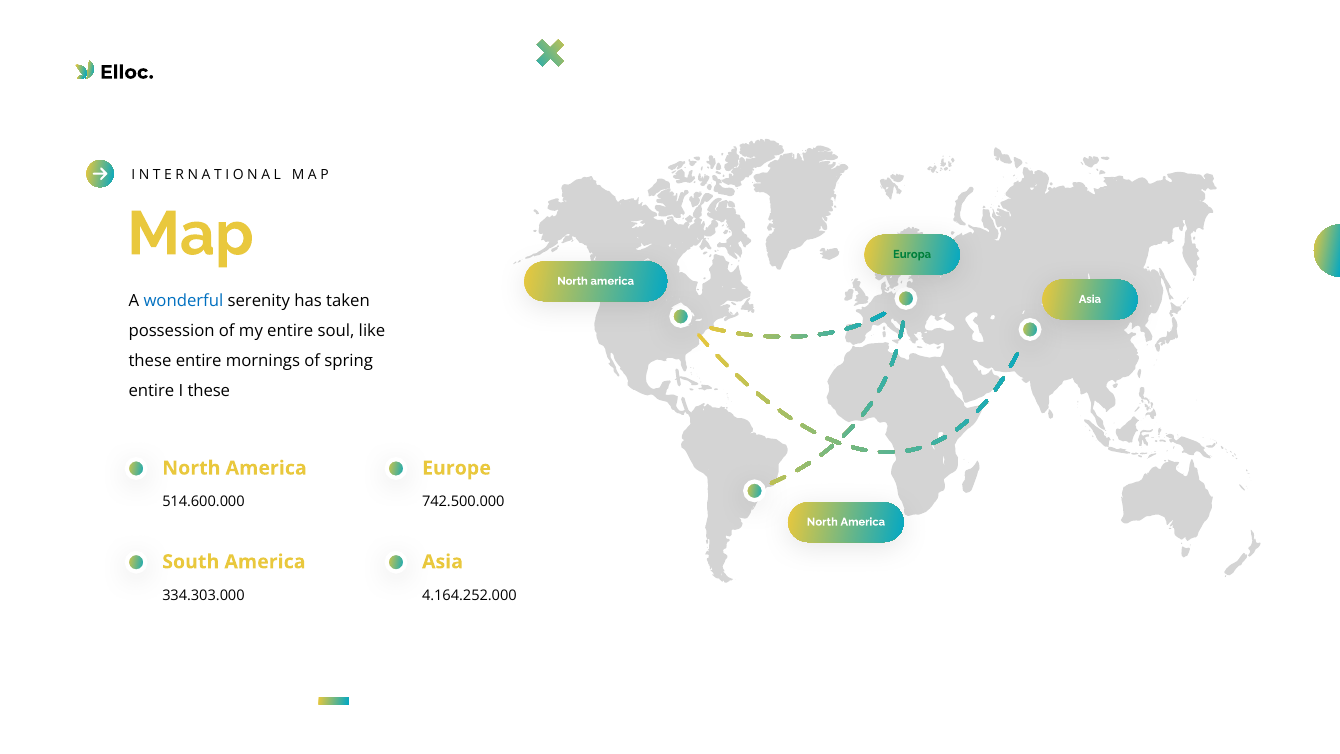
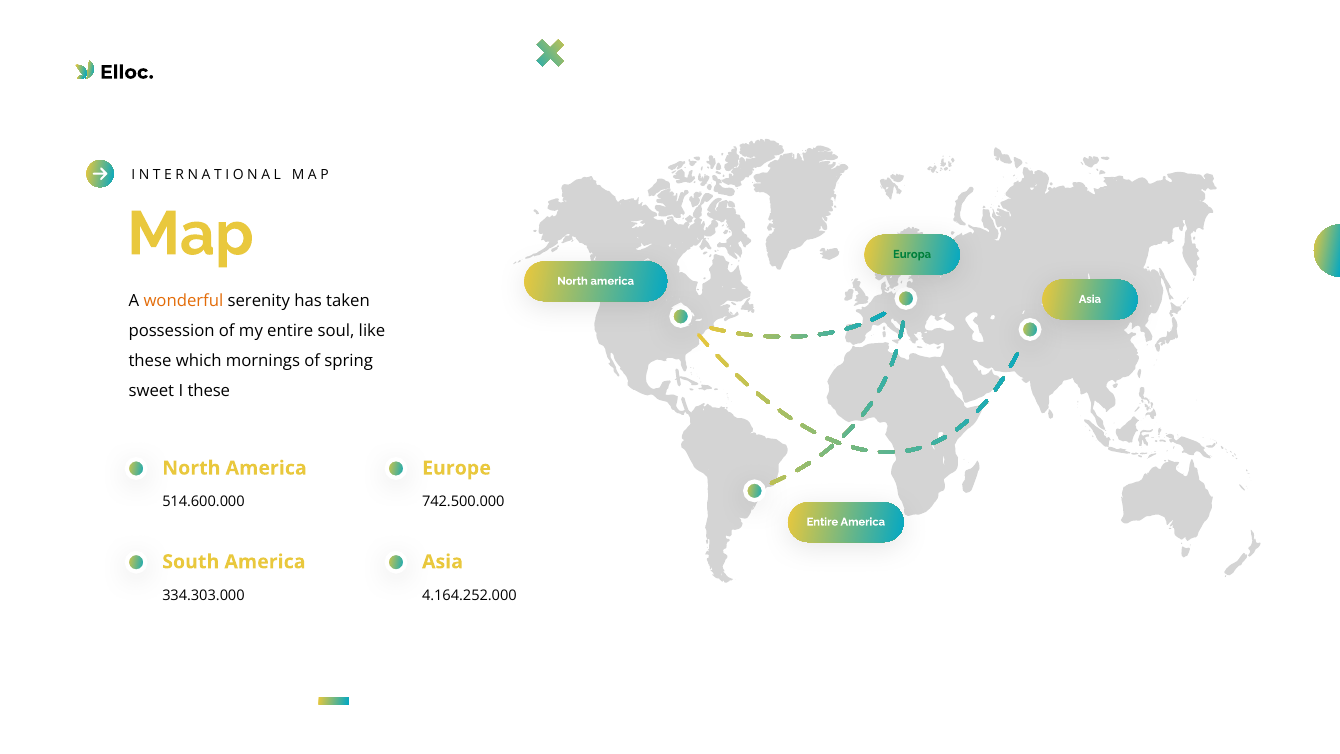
wonderful colour: blue -> orange (183, 300)
these entire: entire -> which (199, 361)
entire: entire -> sweet (151, 391)
North: North -> Entire (822, 522)
